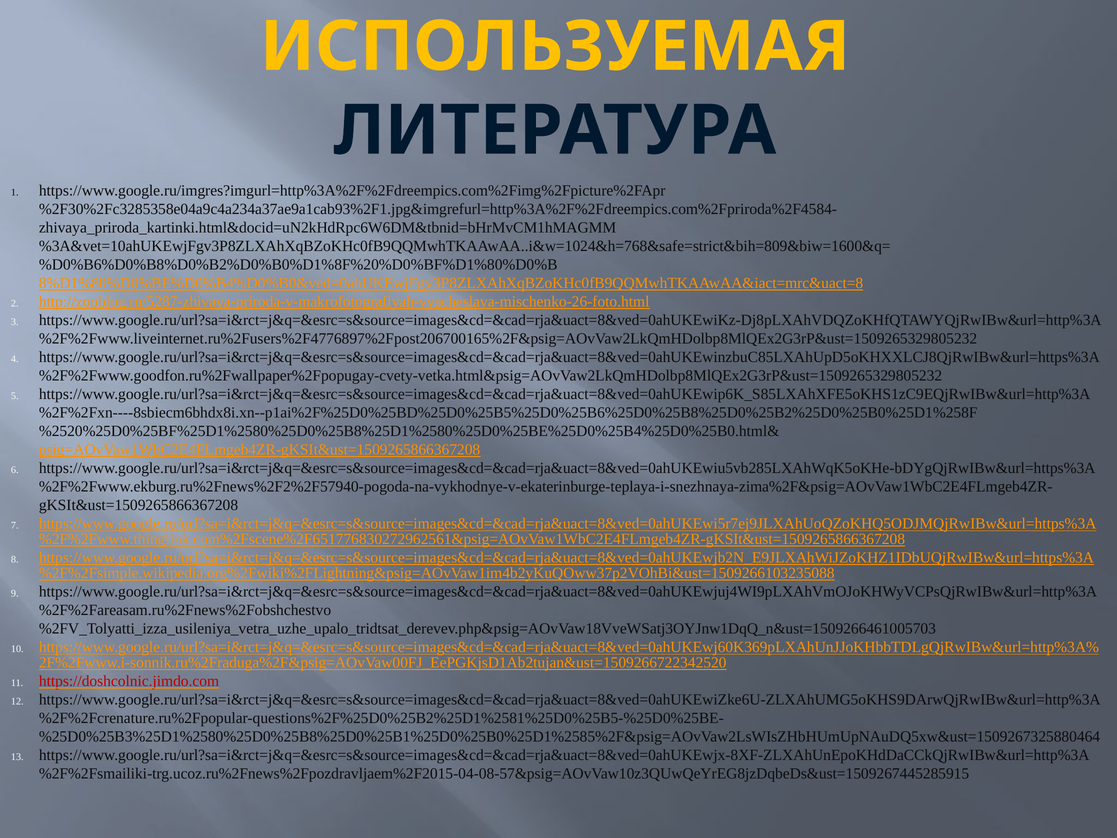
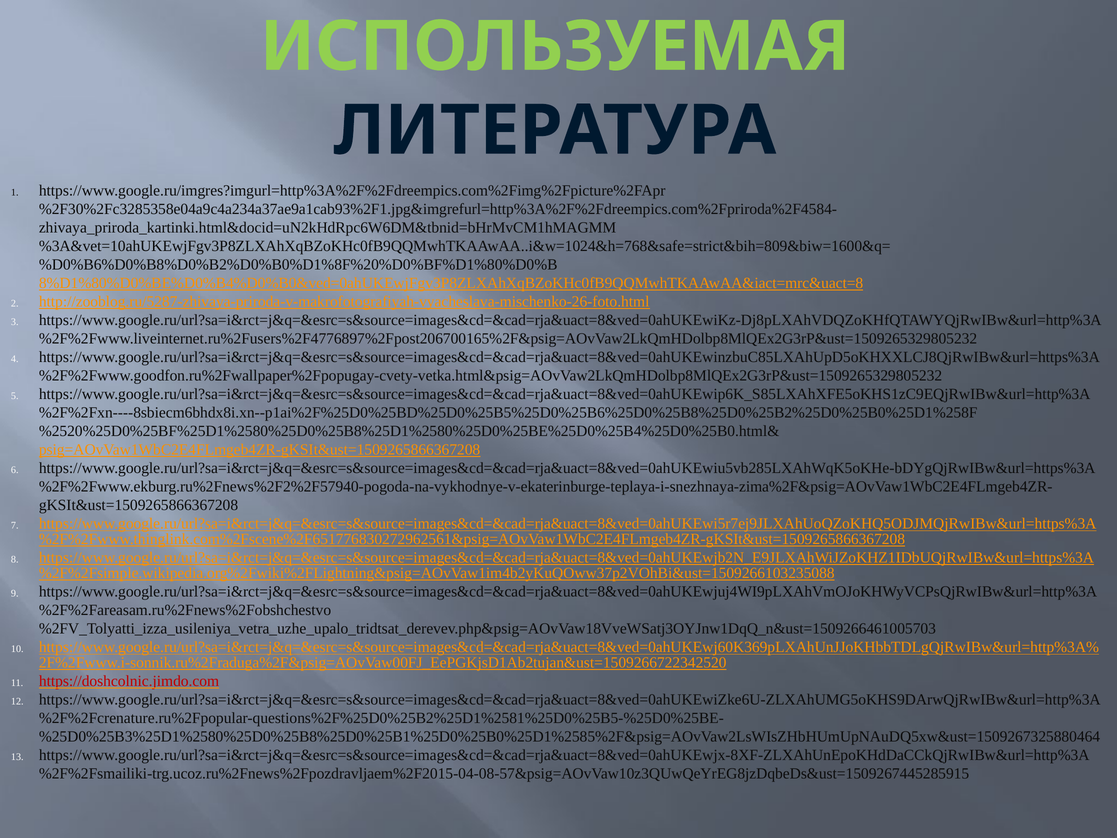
ИСПОЛЬЗУЕМАЯ colour: yellow -> light green (555, 47)
